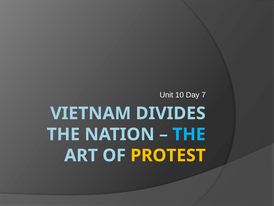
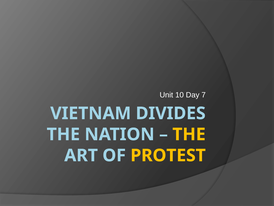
THE colour: light blue -> yellow (189, 134)
